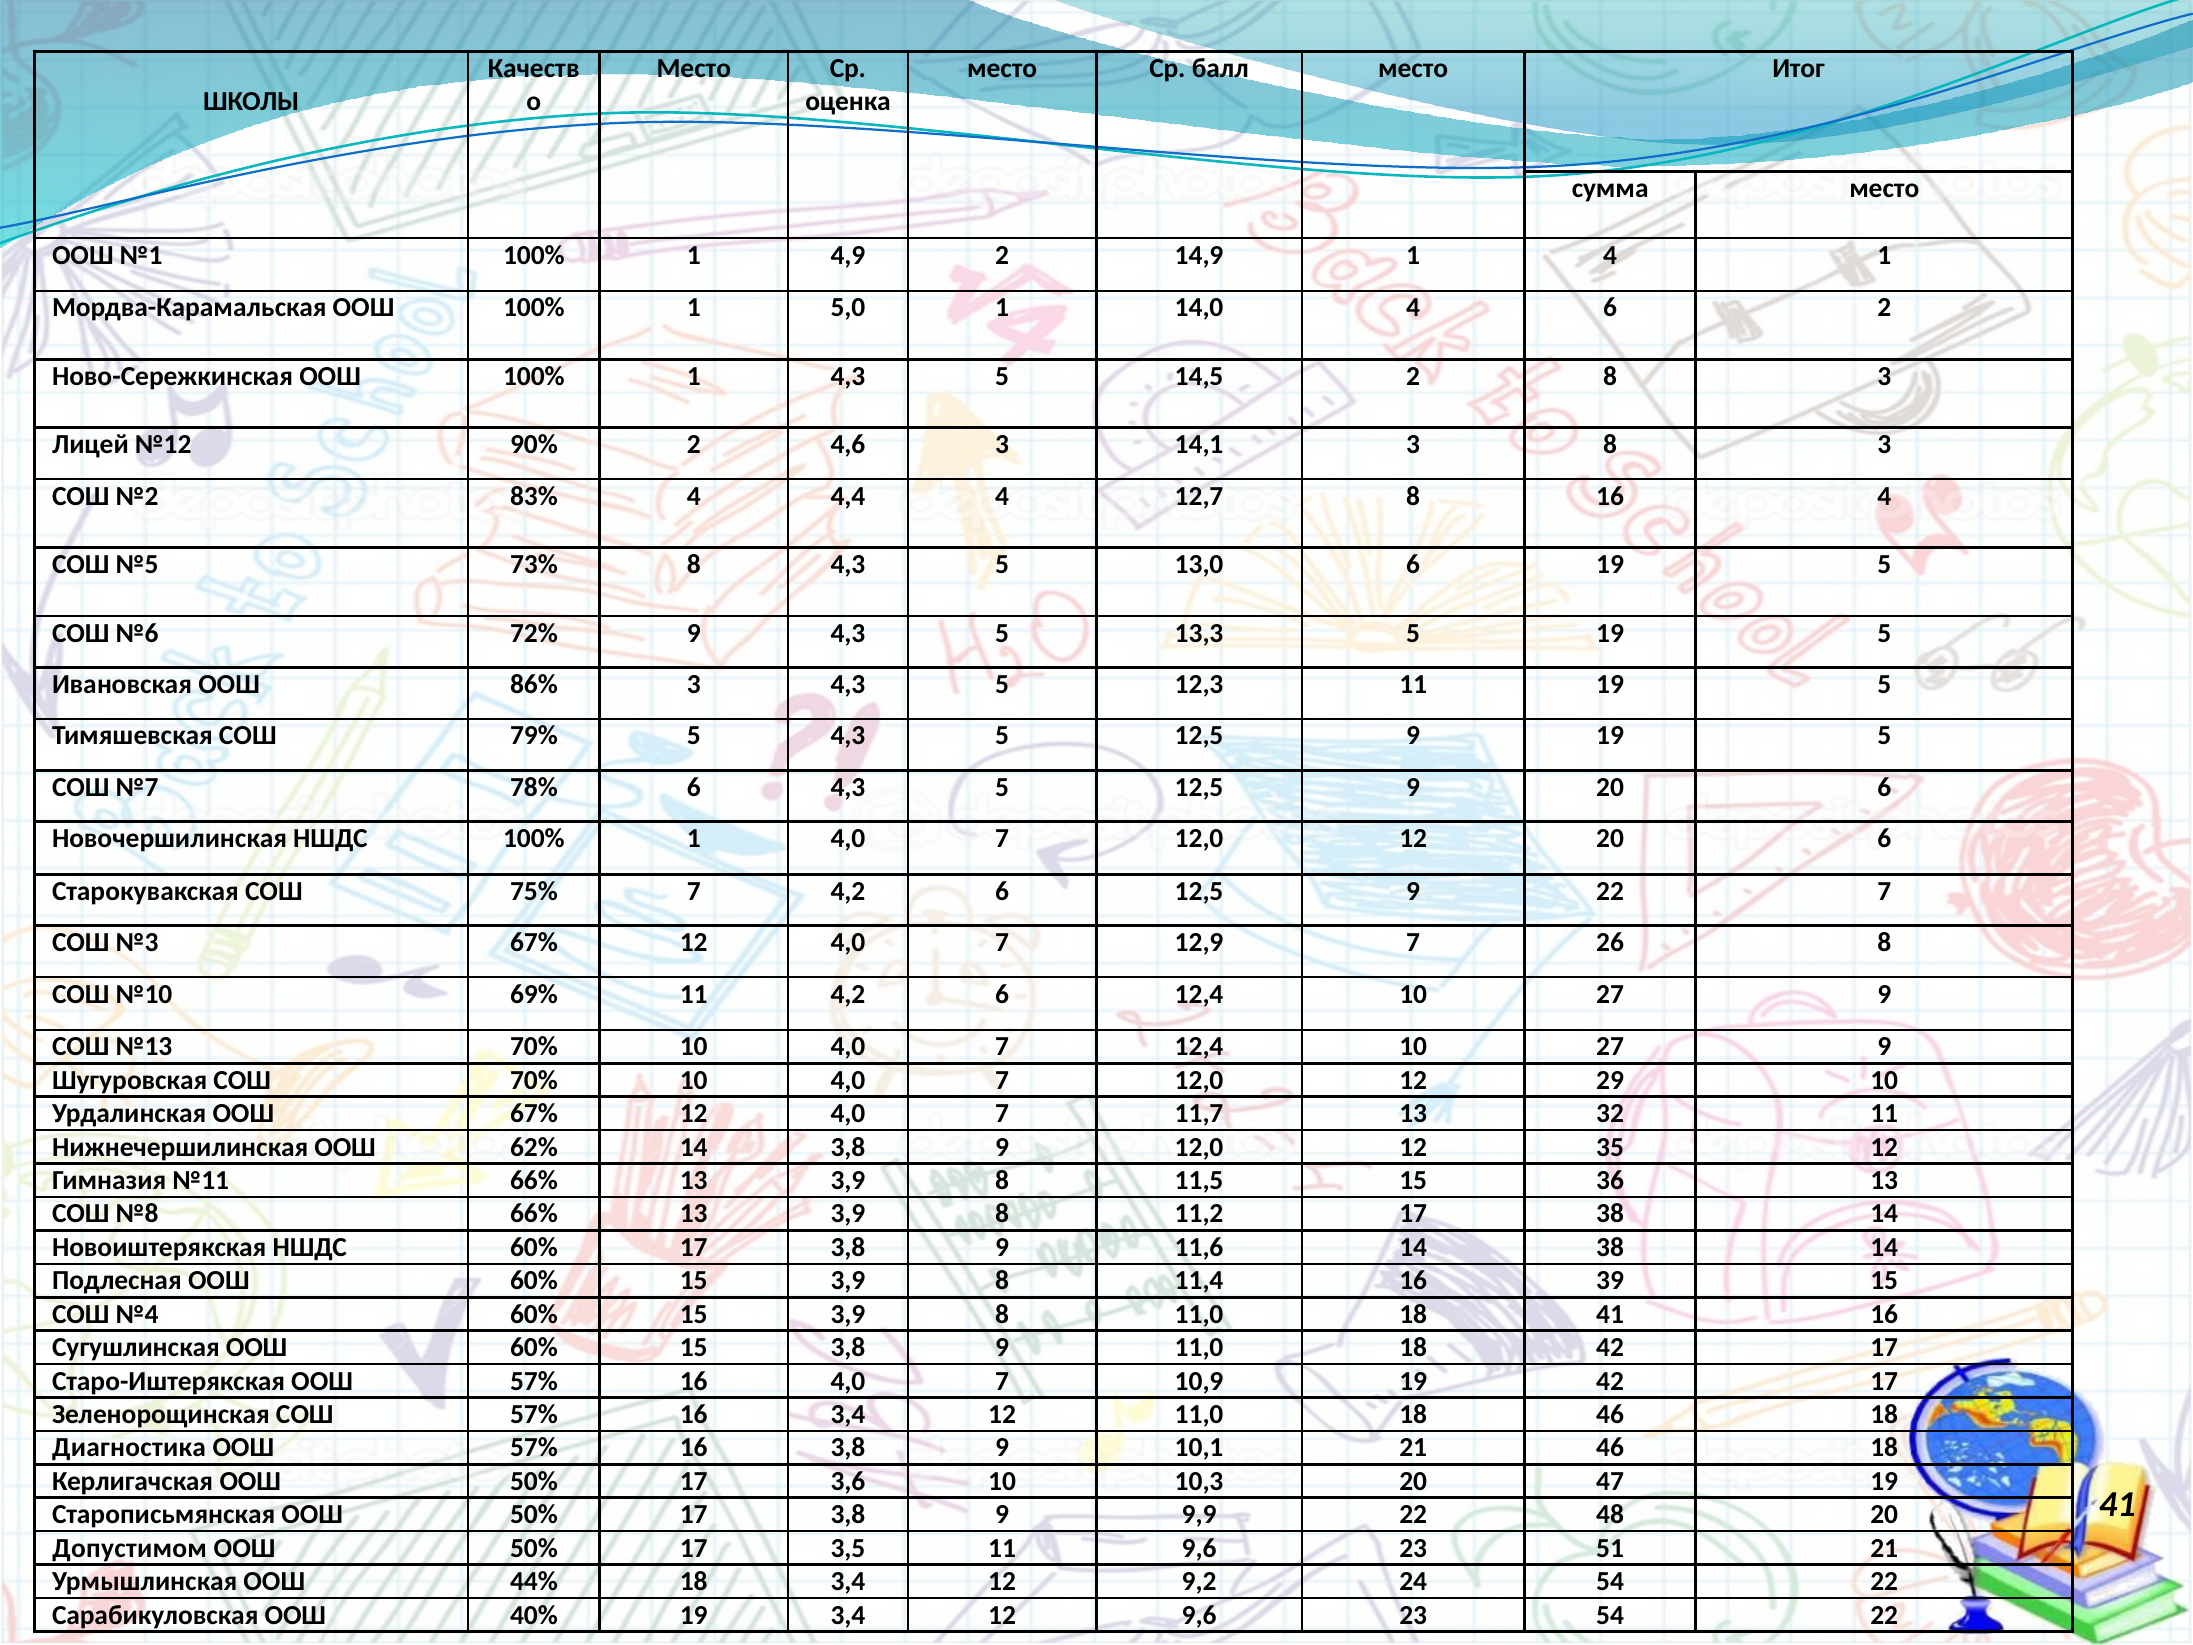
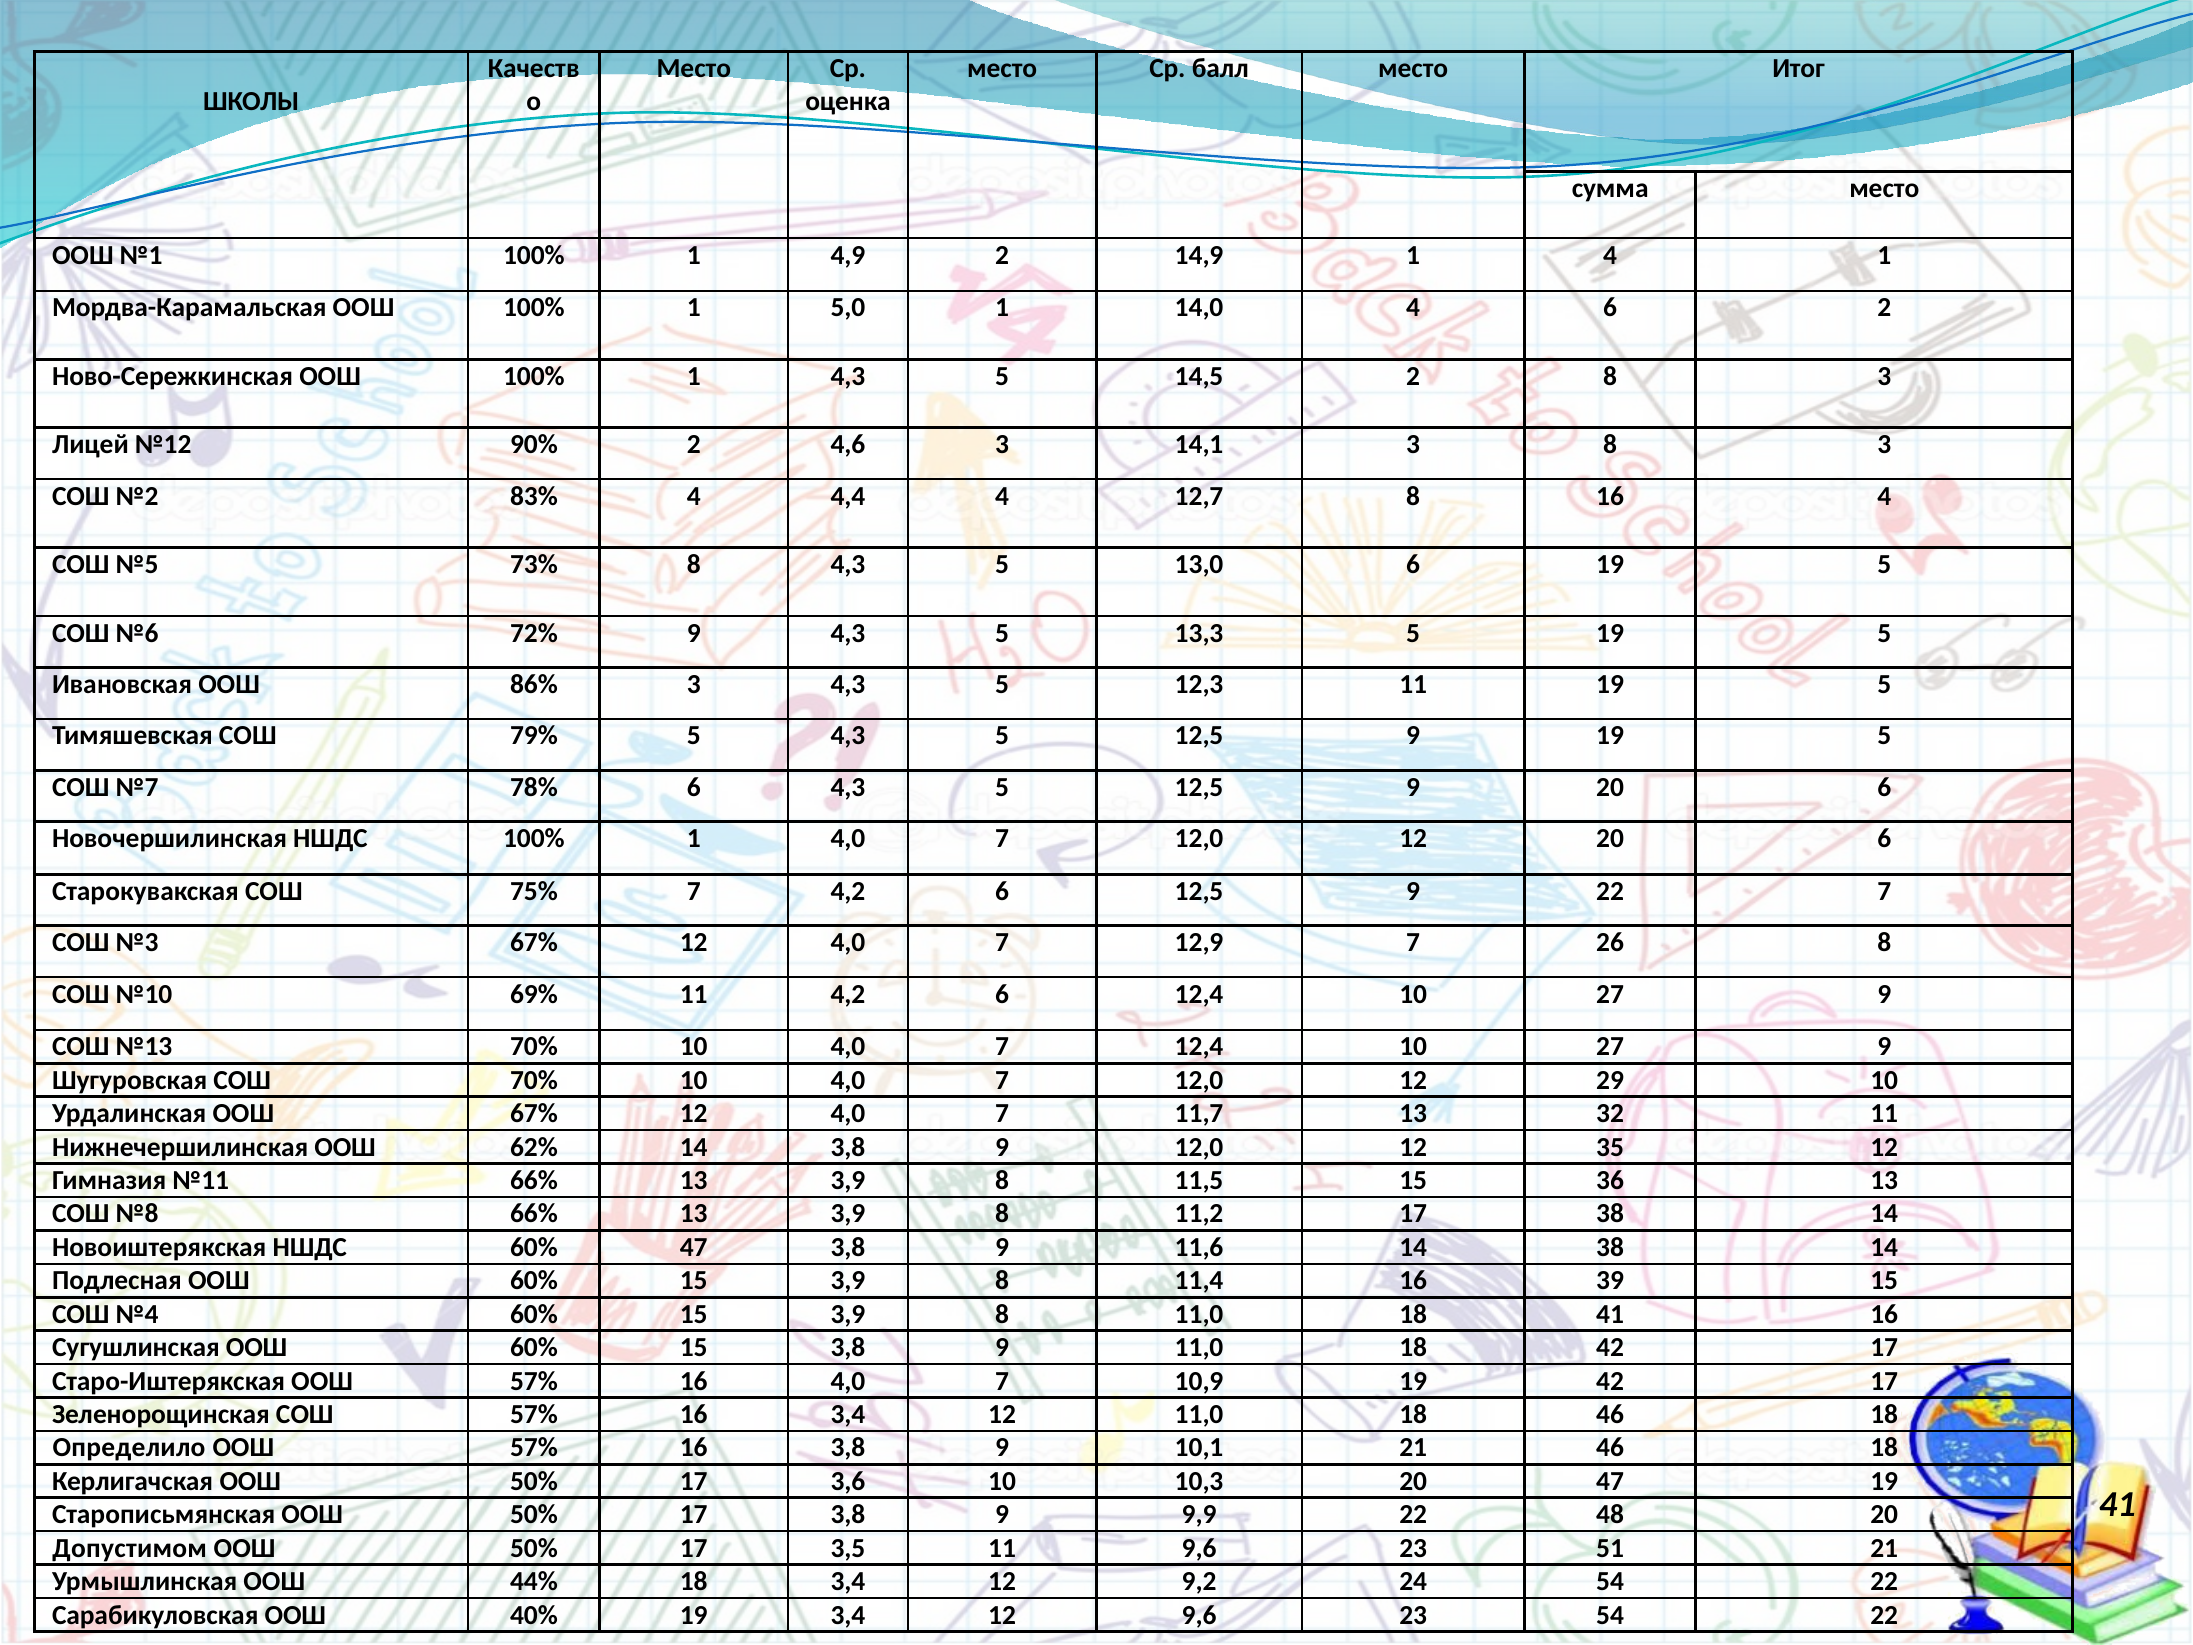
60% 17: 17 -> 47 (694, 1247)
Диагностика: Диагностика -> Определило (129, 1448)
